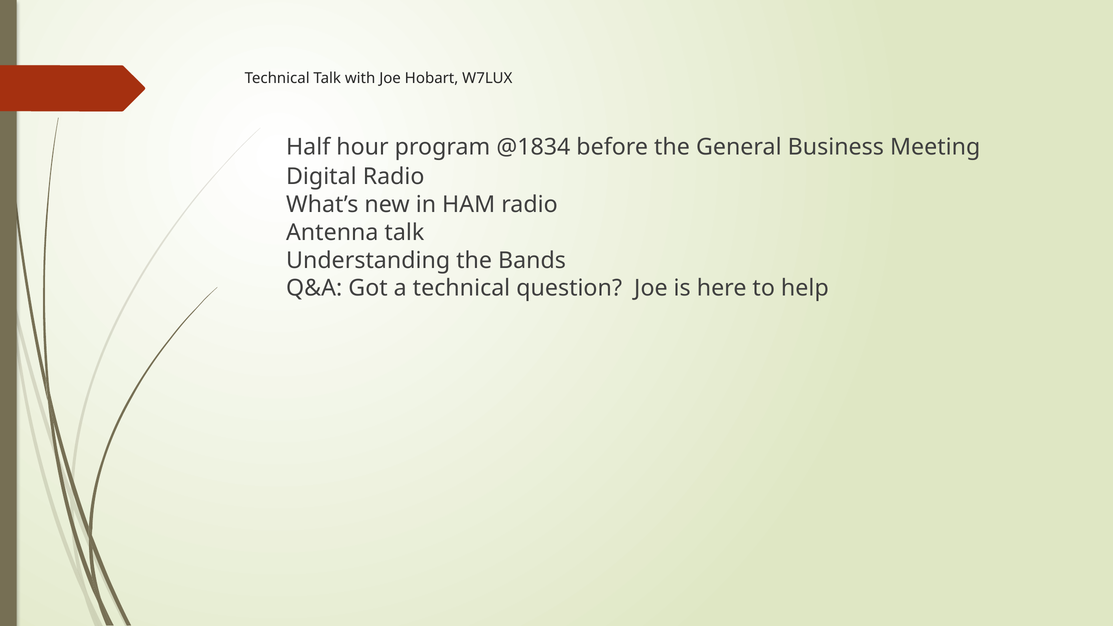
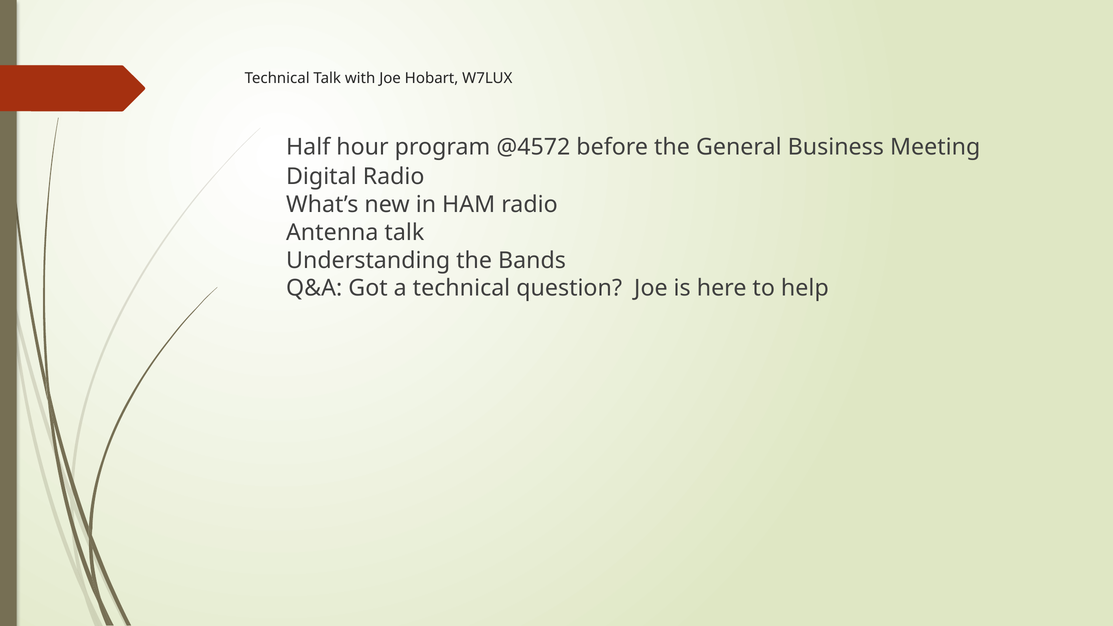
@1834: @1834 -> @4572 (533, 147)
